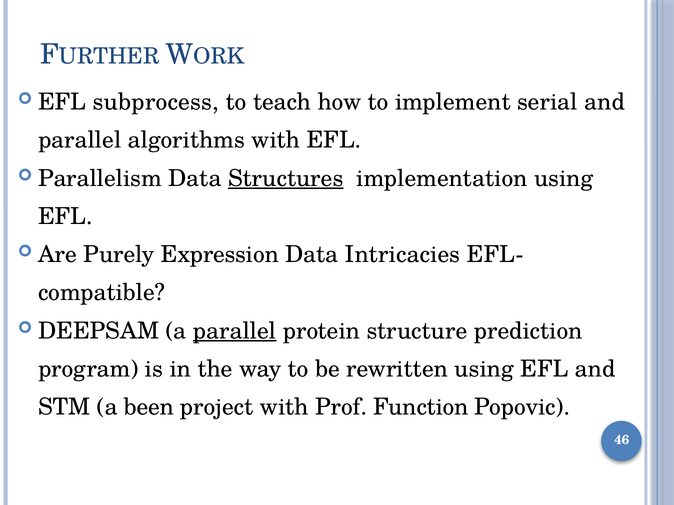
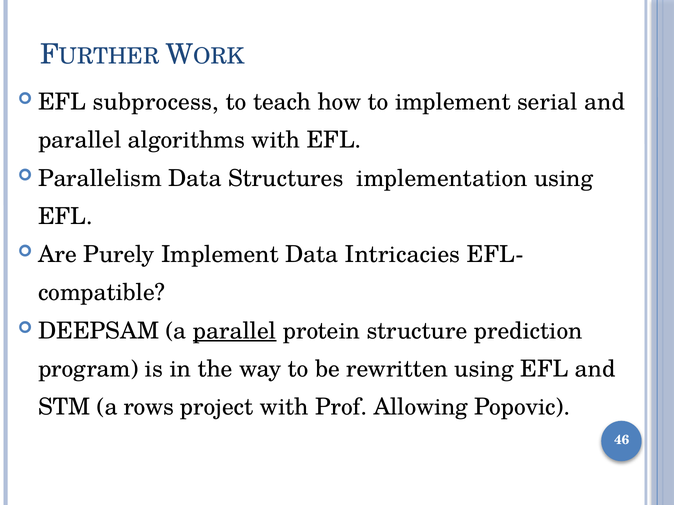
Structures underline: present -> none (286, 179)
Purely Expression: Expression -> Implement (220, 255)
been: been -> rows (149, 407)
Function: Function -> Allowing (421, 407)
